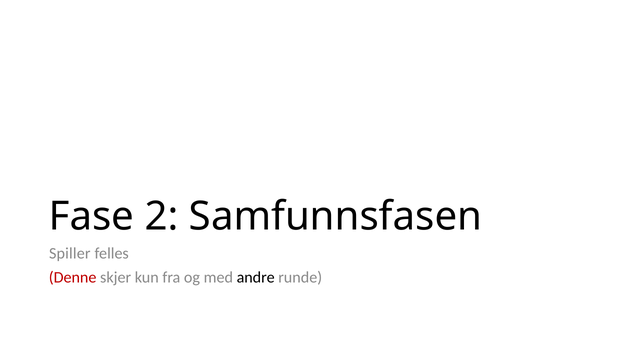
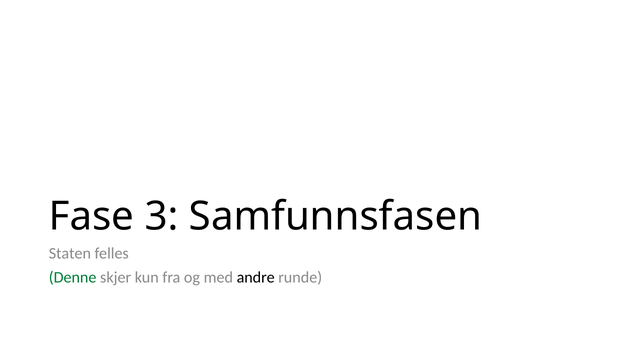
2: 2 -> 3 (162, 217)
Spiller: Spiller -> Staten (70, 253)
Denne colour: red -> green (73, 278)
